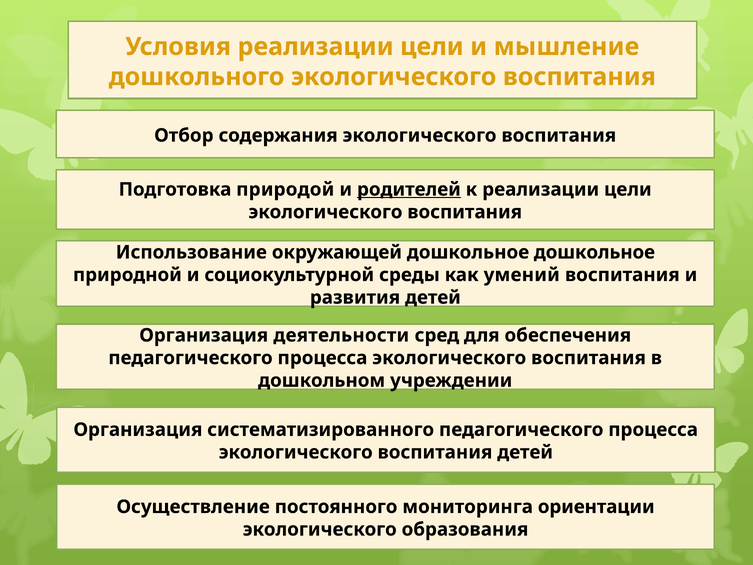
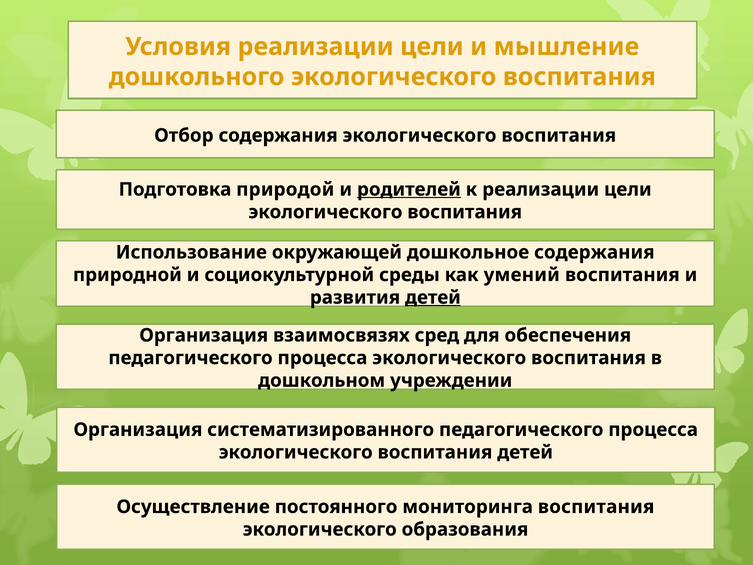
дошкольное дошкольное: дошкольное -> содержания (594, 252)
детей underline: none -> present (433, 297)
деятельности: деятельности -> взаимосвязях (341, 335)
мониторинга ориентации: ориентации -> воспитания (596, 507)
